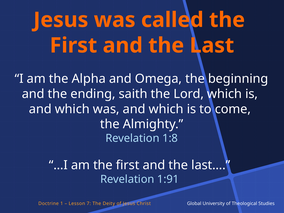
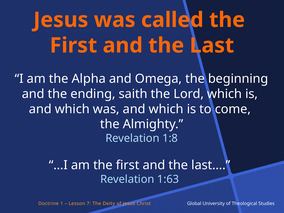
1:91: 1:91 -> 1:63 (168, 179)
